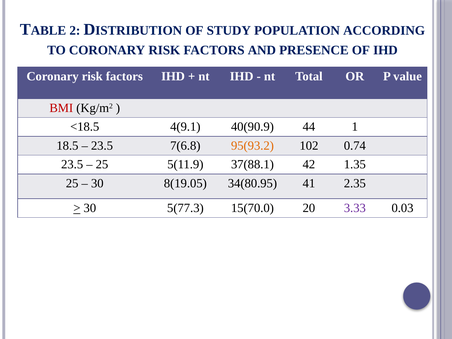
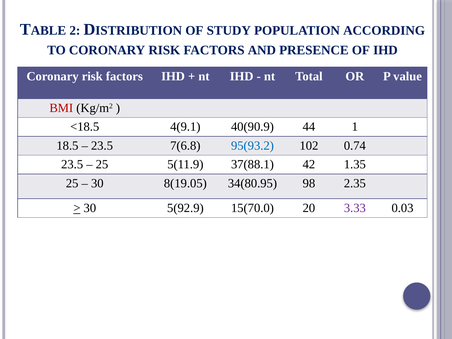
95(93.2 colour: orange -> blue (252, 146)
41: 41 -> 98 (309, 183)
5(77.3: 5(77.3 -> 5(92.9 (185, 208)
